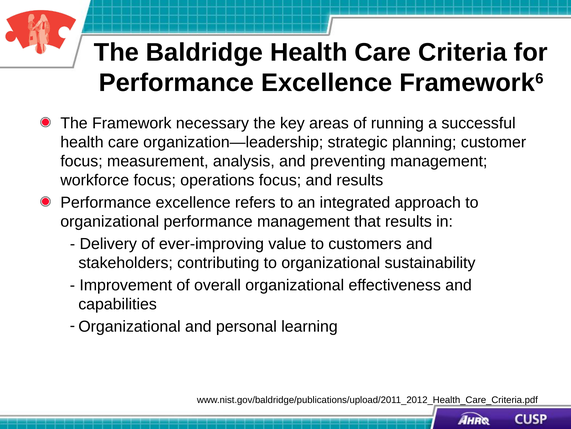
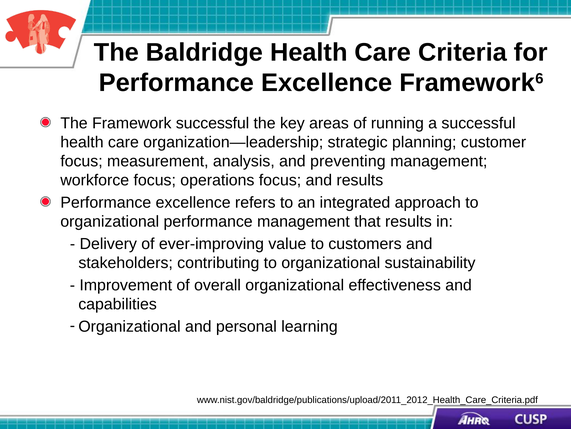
Framework necessary: necessary -> successful (213, 123)
